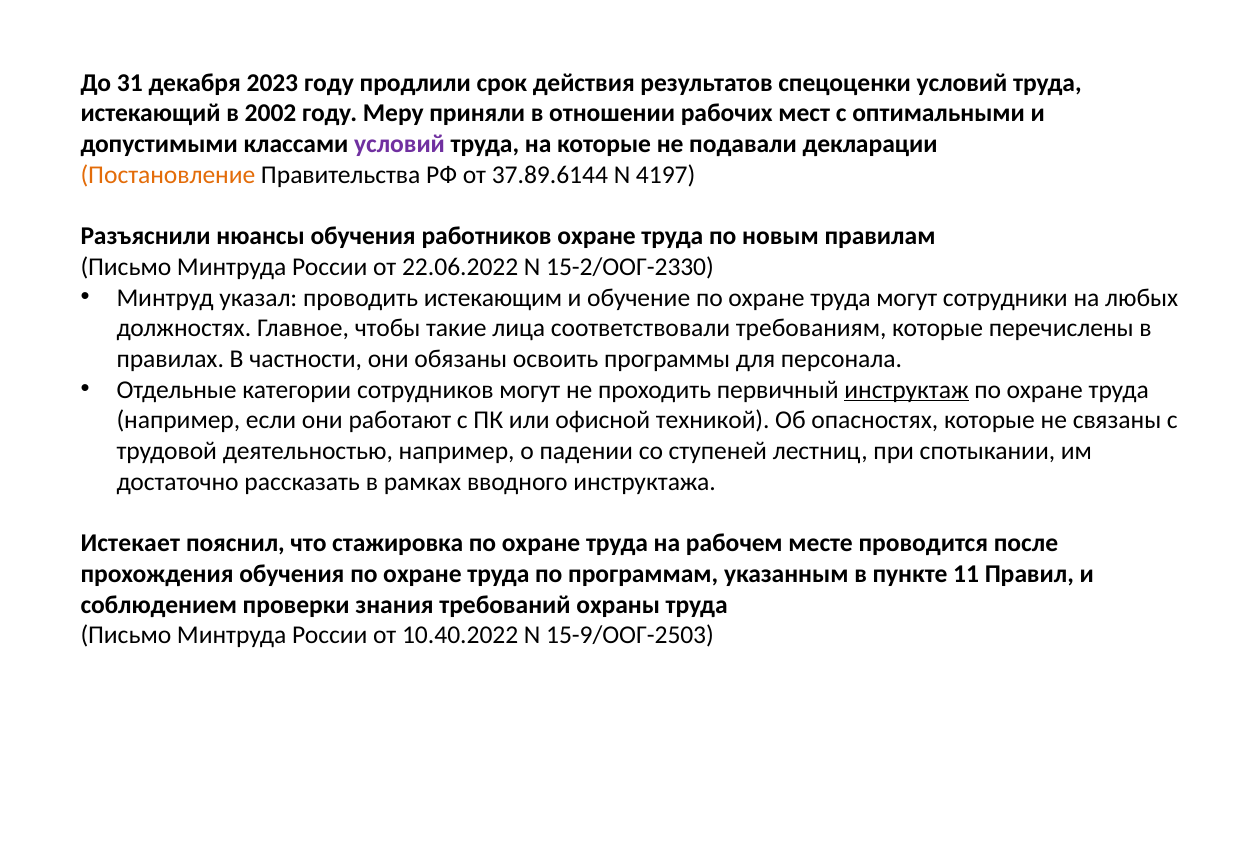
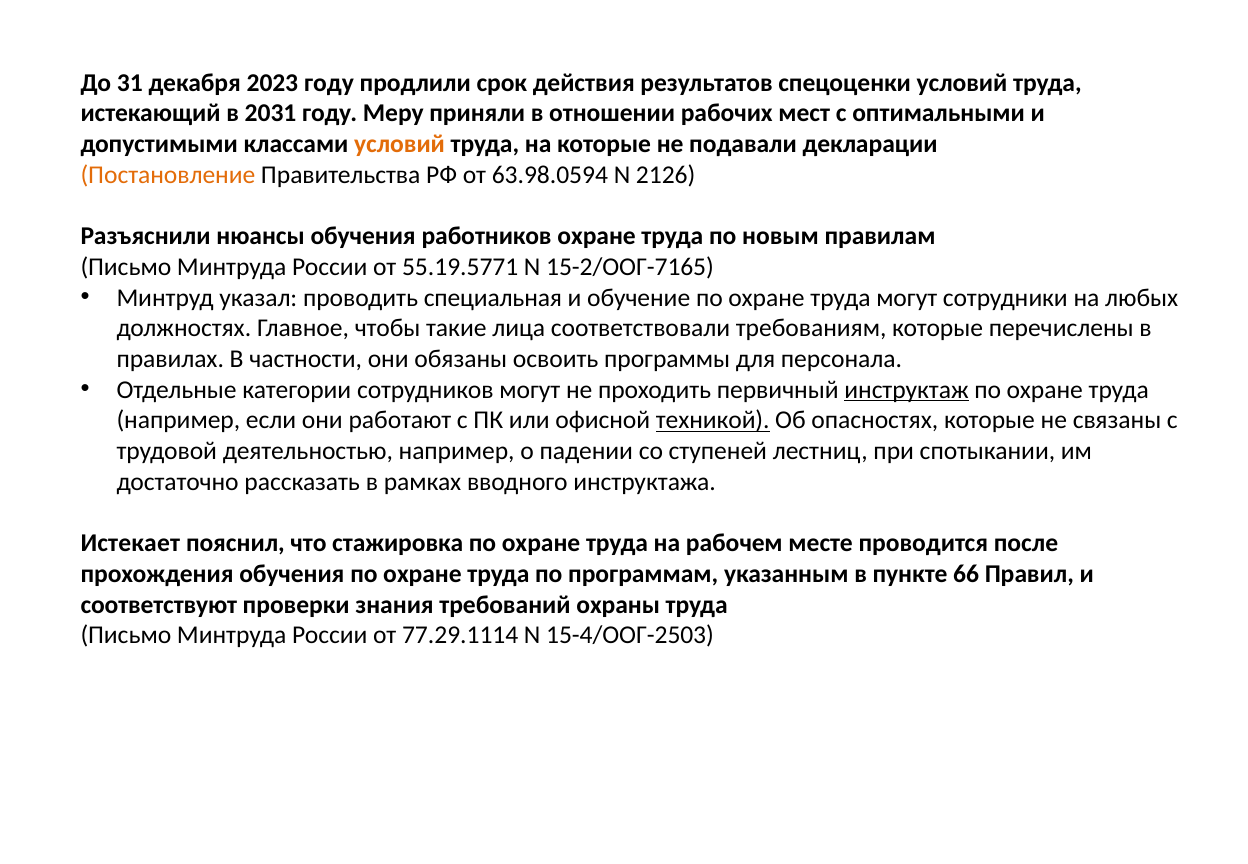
2002: 2002 -> 2031 (271, 113)
условий colour: purple -> orange (400, 144)
37.89.6144: 37.89.6144 -> 63.98.0594 (550, 175)
4197: 4197 -> 2126 (666, 175)
22.06.2022: 22.06.2022 -> 55.19.5771 (460, 267)
15-2/ООГ-2330: 15-2/ООГ-2330 -> 15-2/ООГ-7165 (630, 267)
истекающим: истекающим -> специальная (493, 298)
техникой underline: none -> present (713, 420)
11: 11 -> 66 (966, 574)
соблюдением: соблюдением -> соответствуют (159, 605)
10.40.2022: 10.40.2022 -> 77.29.1114 (460, 635)
15-9/ООГ-2503: 15-9/ООГ-2503 -> 15-4/ООГ-2503 (630, 635)
